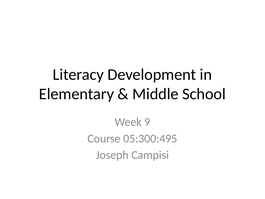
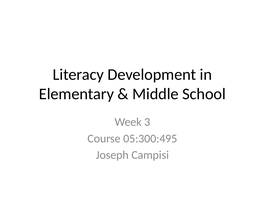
9: 9 -> 3 (147, 122)
